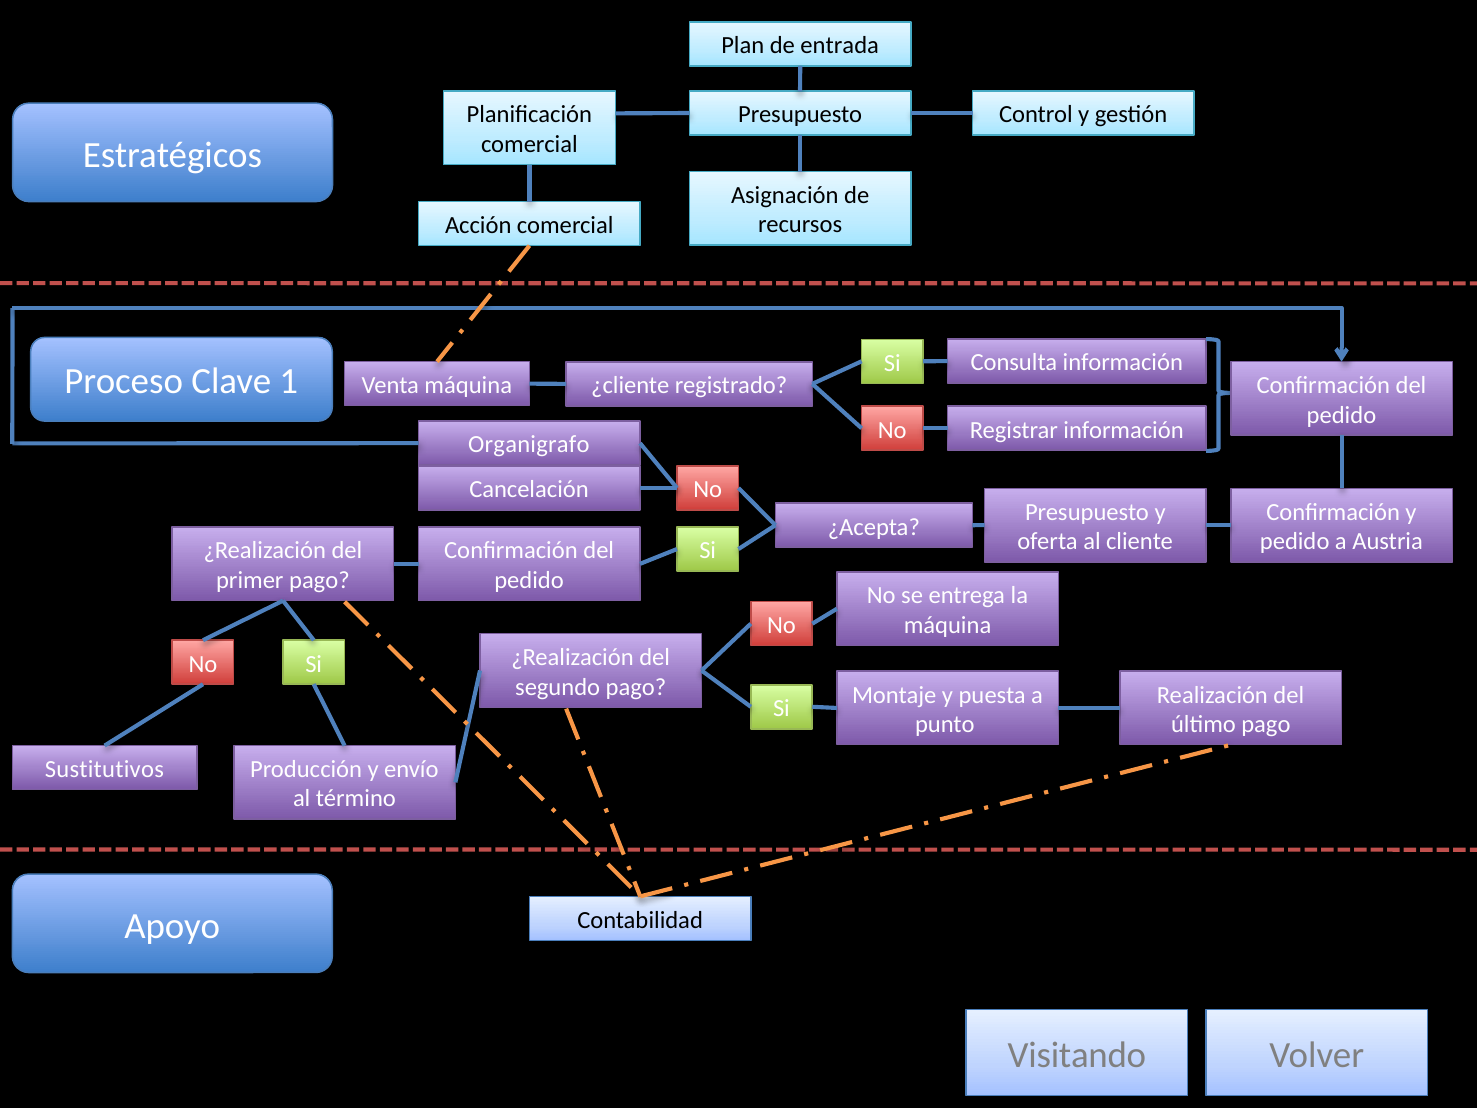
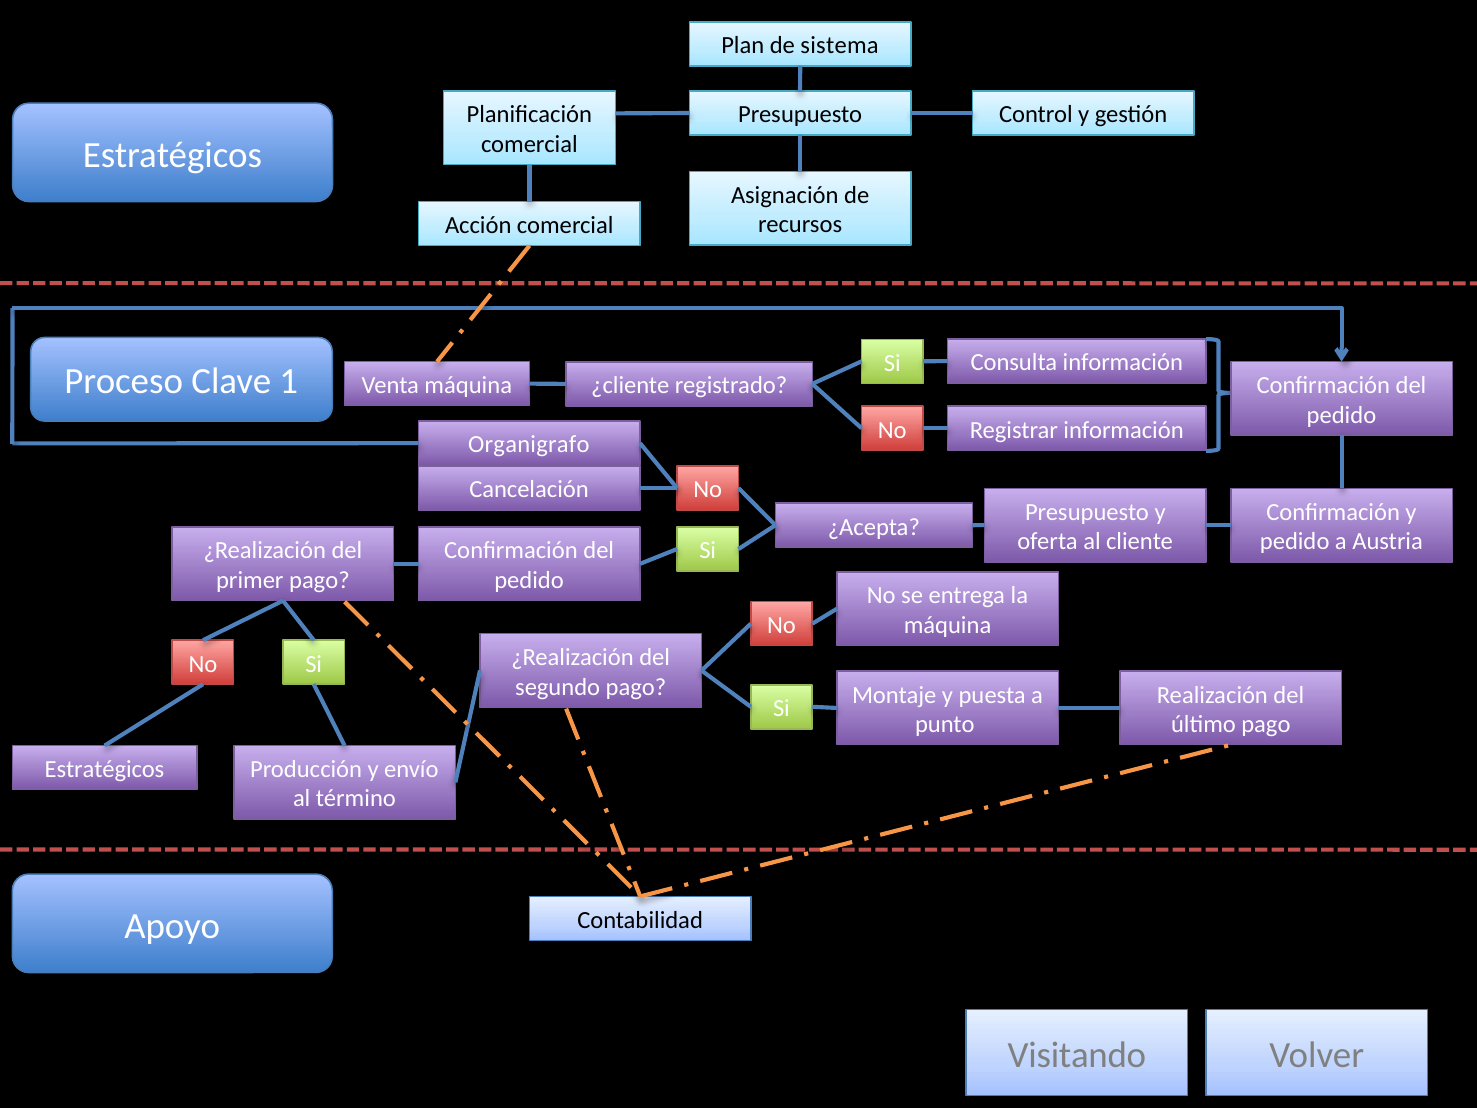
entrada: entrada -> sistema (840, 45)
Sustitutivos: Sustitutivos -> Estratégicos (105, 769)
